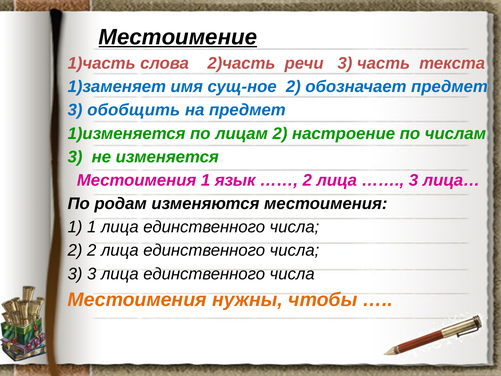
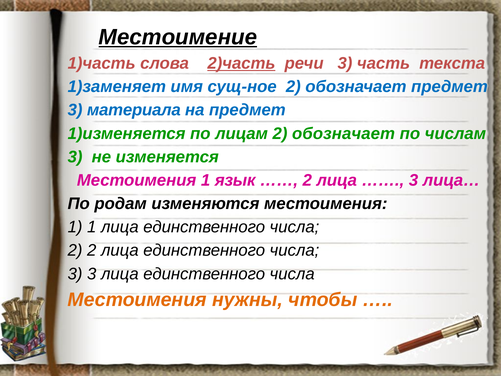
2)часть underline: none -> present (241, 63)
обобщить: обобщить -> материала (134, 110)
лицам 2 настроение: настроение -> обозначает (344, 133)
